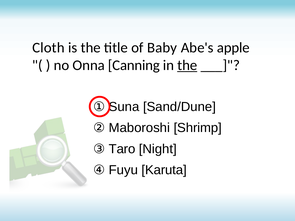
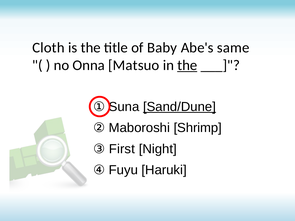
apple: apple -> same (233, 48)
Canning: Canning -> Matsuo (134, 65)
Sand/Dune underline: none -> present (179, 107)
Taro: Taro -> First (122, 149)
Karuta: Karuta -> Haruki (164, 170)
